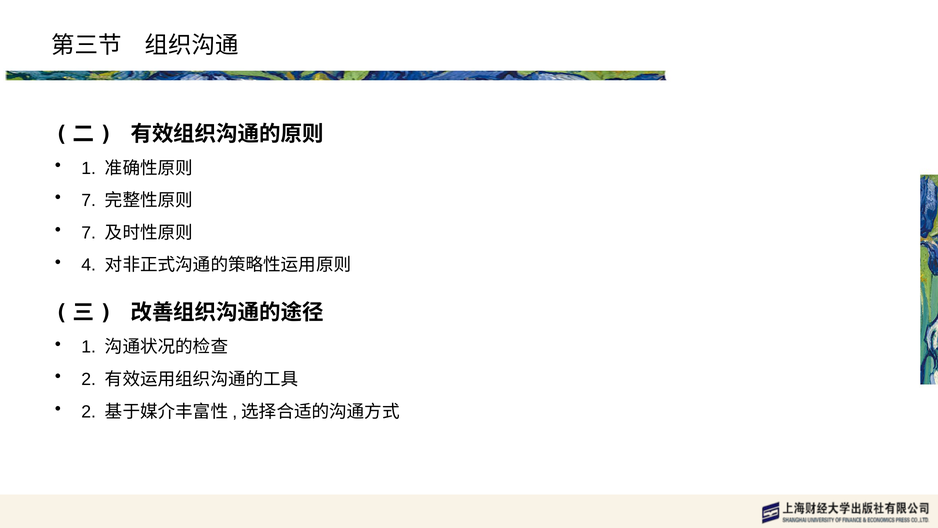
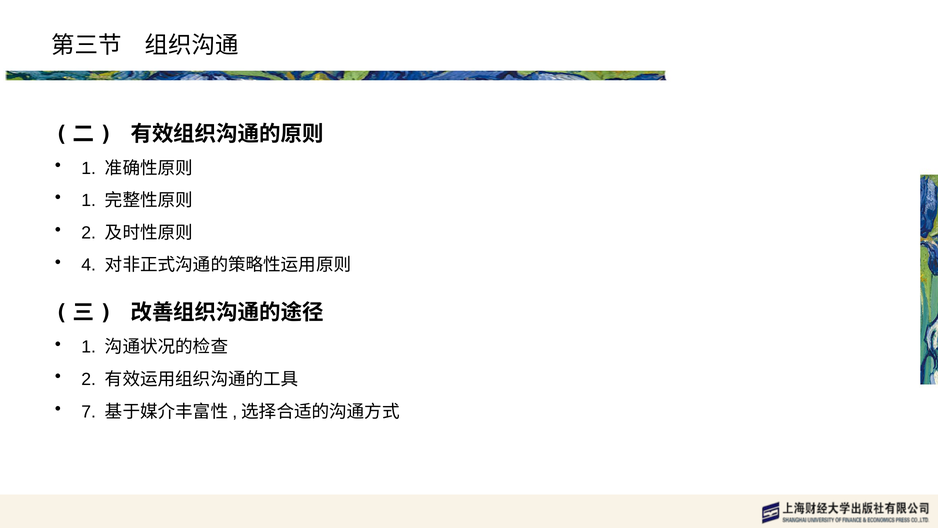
7: 7 -> 1 (89, 200)
7: 7 -> 2 (89, 233)
2: 2 -> 7 (89, 411)
